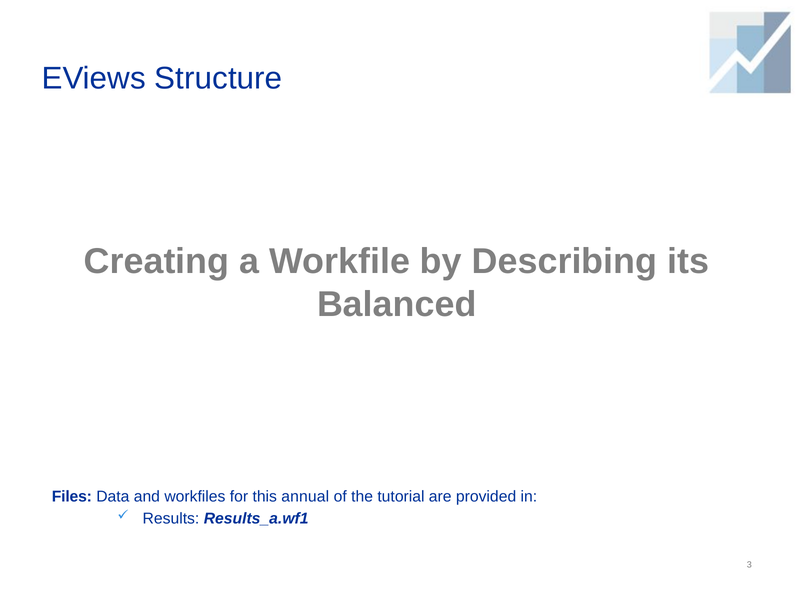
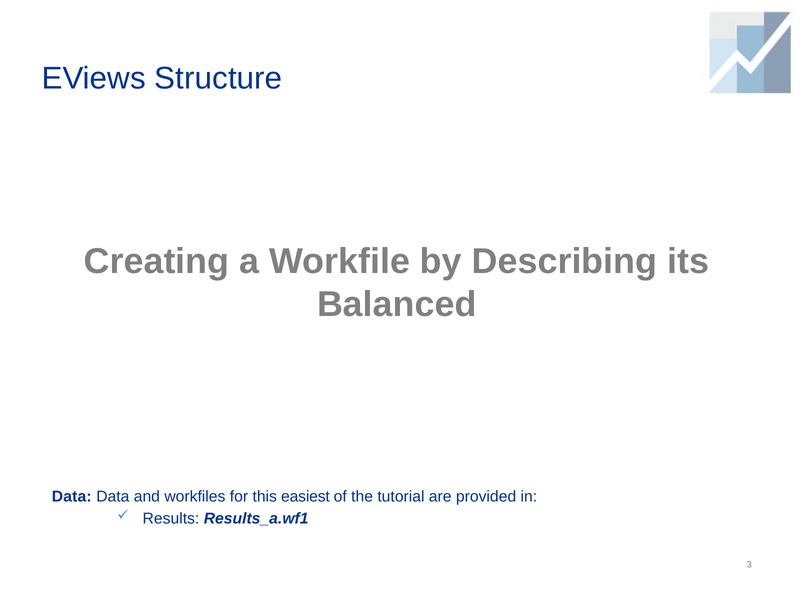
Files: Files -> Data (72, 497)
annual: annual -> easiest (305, 497)
